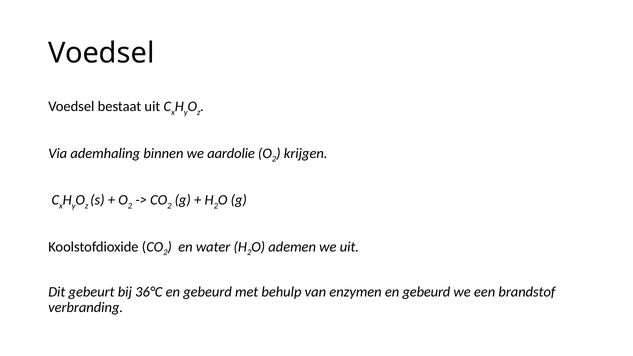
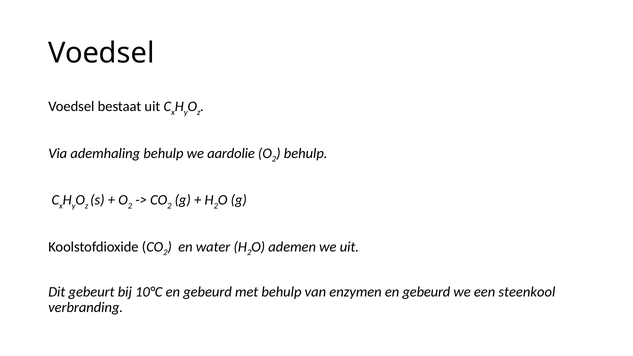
ademhaling binnen: binnen -> behulp (163, 153)
krijgen: krijgen -> behulp (306, 153)
36°C: 36°C -> 10°C (149, 292)
brandstof: brandstof -> steenkool (527, 292)
